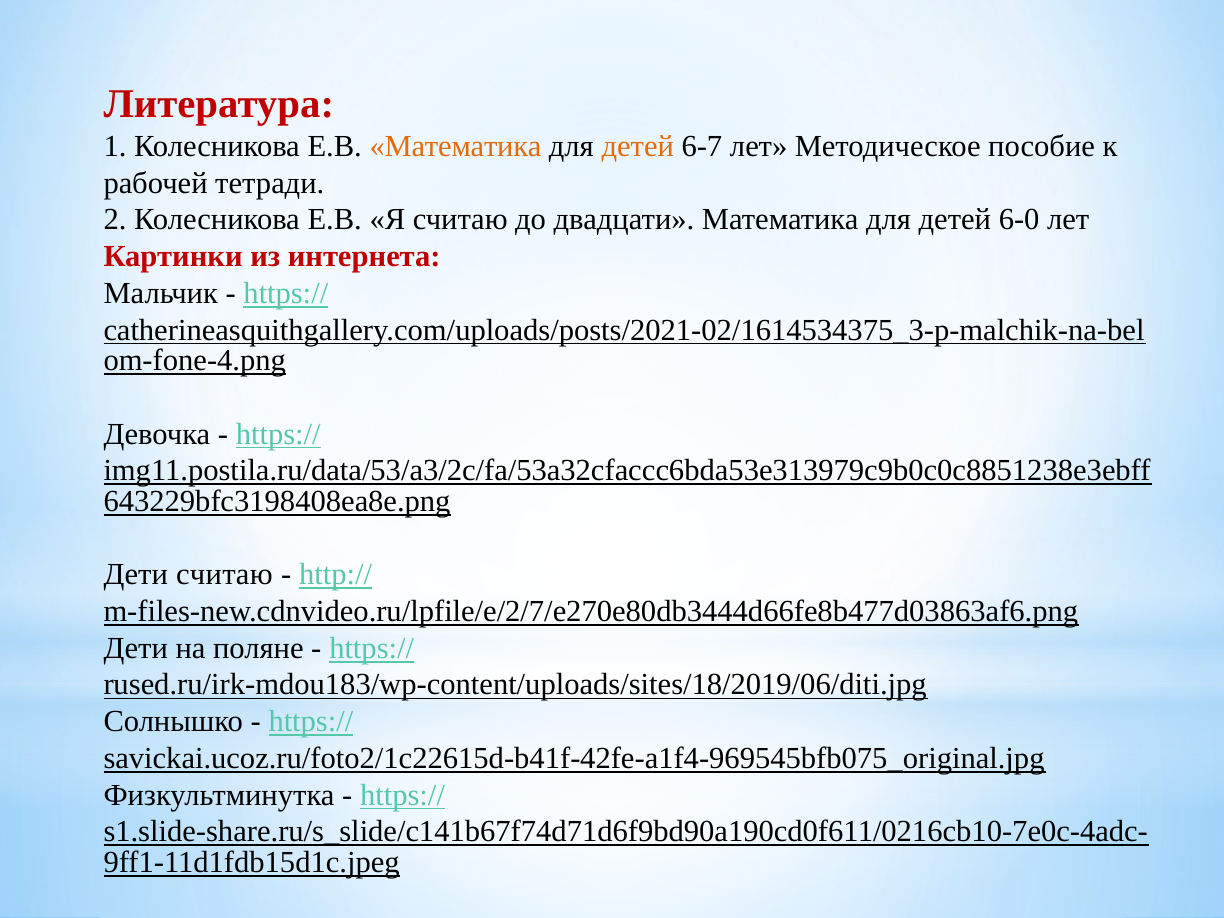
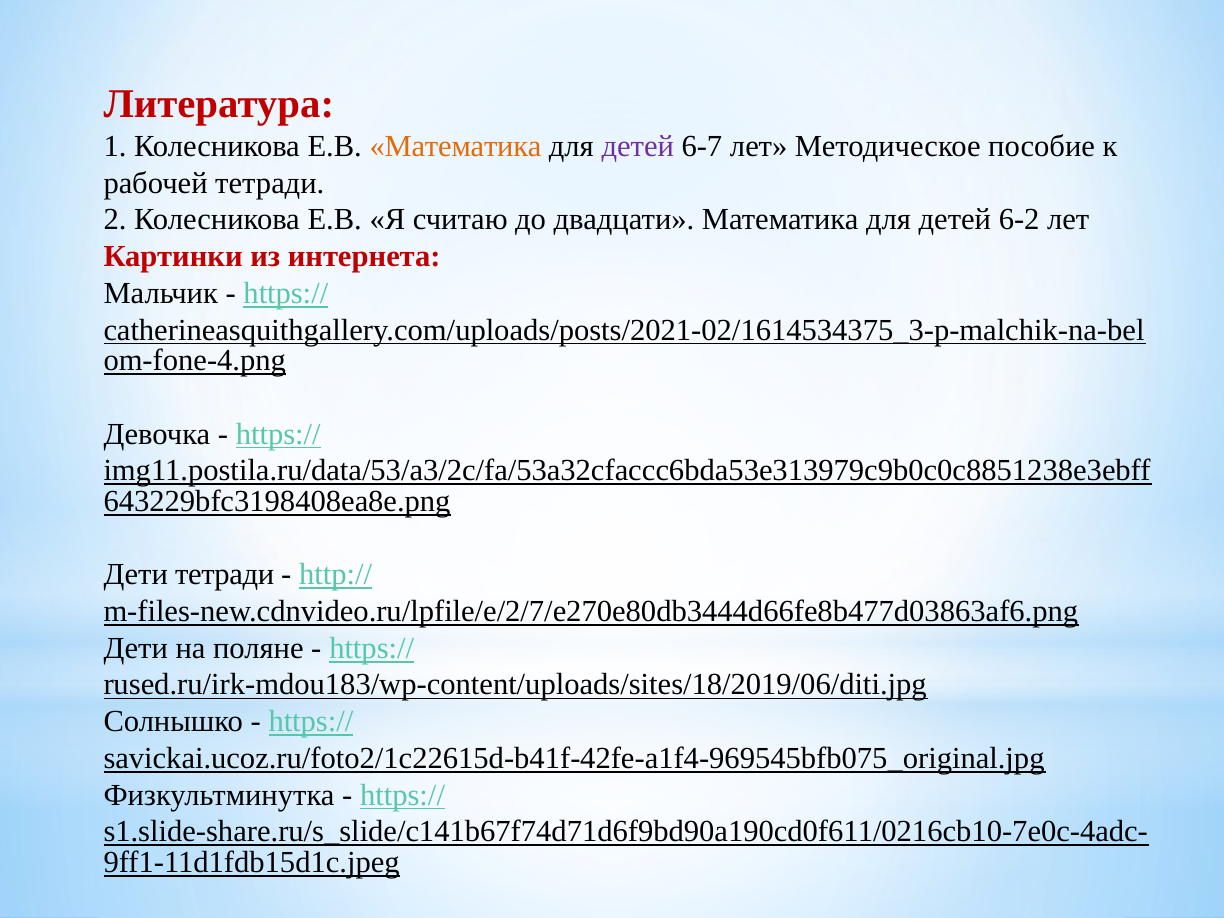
детей colour: orange -> purple (638, 146)
6-0: 6-0 -> 6-2 (1019, 220)
Дети считаю: считаю -> тетради (225, 575)
